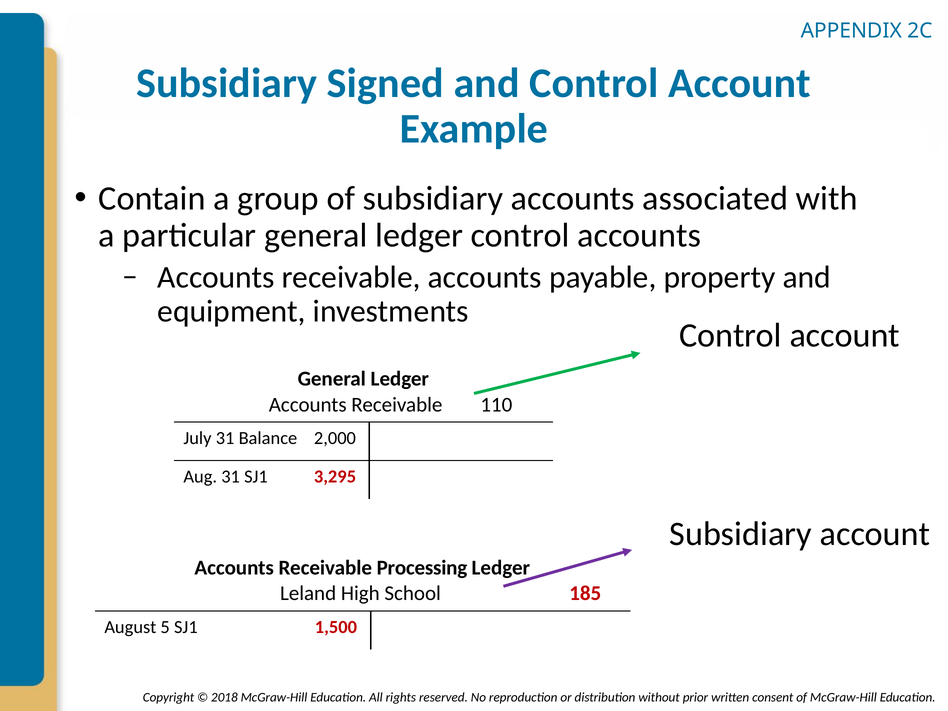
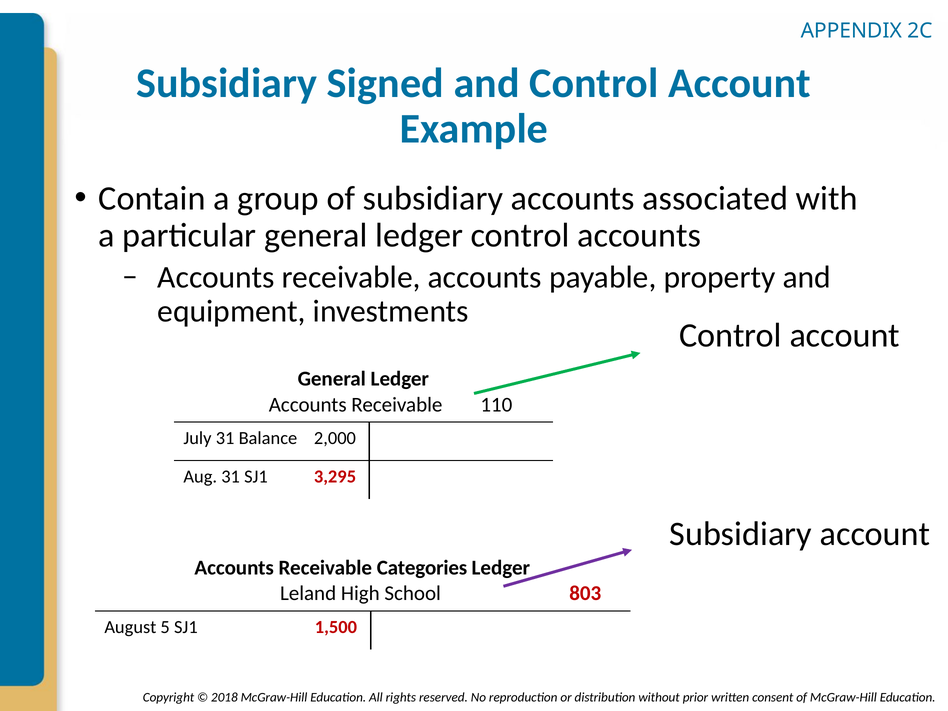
Processing: Processing -> Categories (422, 568)
185: 185 -> 803 (585, 593)
